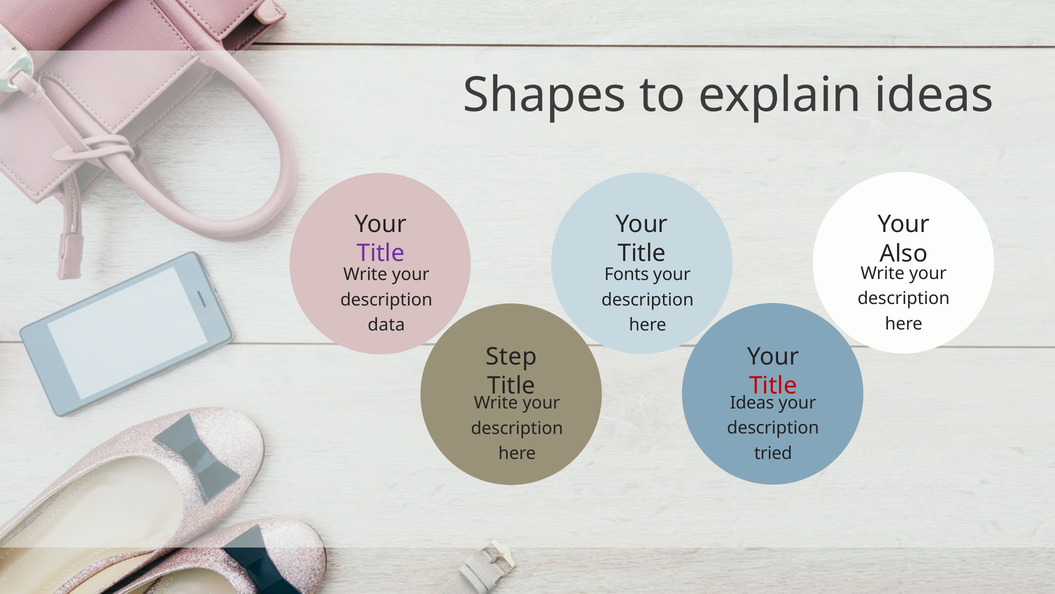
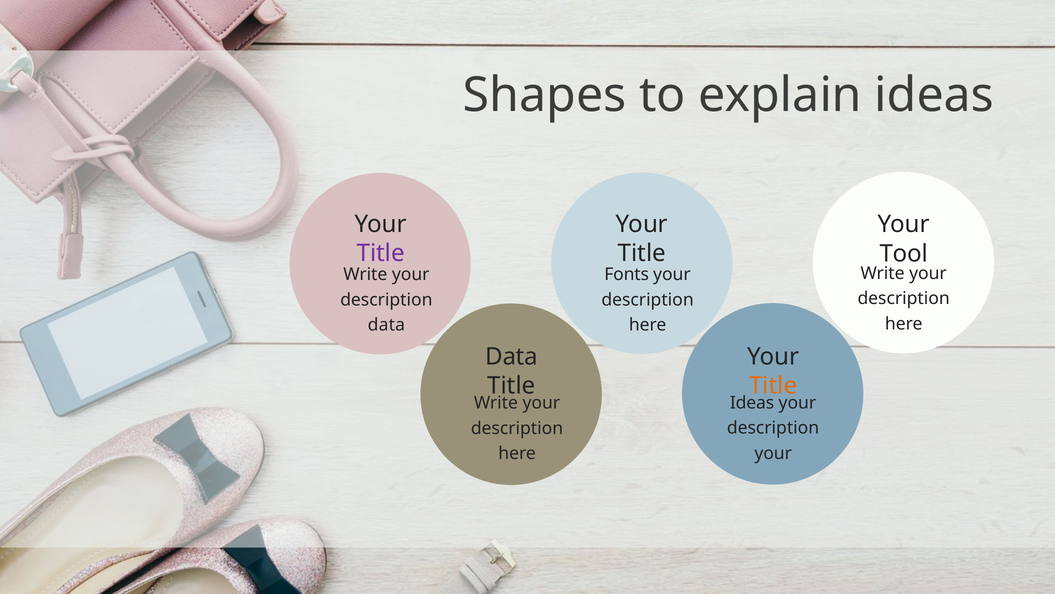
Also: Also -> Tool (904, 253)
Step: Step -> Data (512, 357)
Title colour: red -> orange (773, 385)
tried: tried -> your (773, 453)
